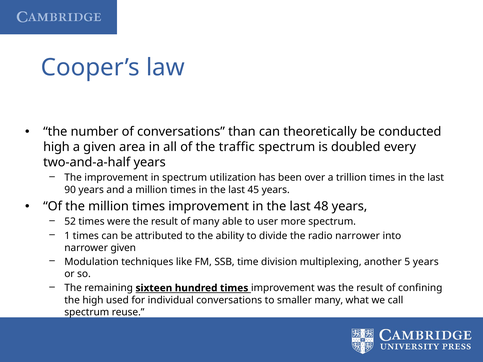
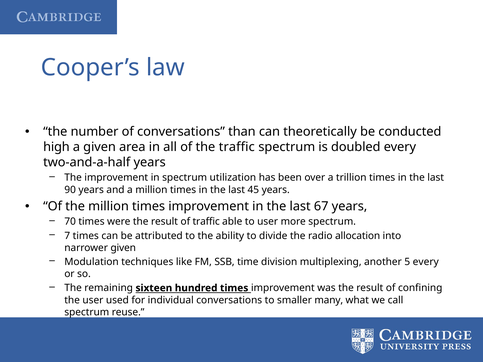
48: 48 -> 67 (321, 206)
52: 52 -> 70 (70, 222)
of many: many -> traffic (206, 222)
1: 1 -> 7 (67, 236)
radio narrower: narrower -> allocation (358, 236)
5 years: years -> every (426, 262)
the high: high -> user (93, 300)
